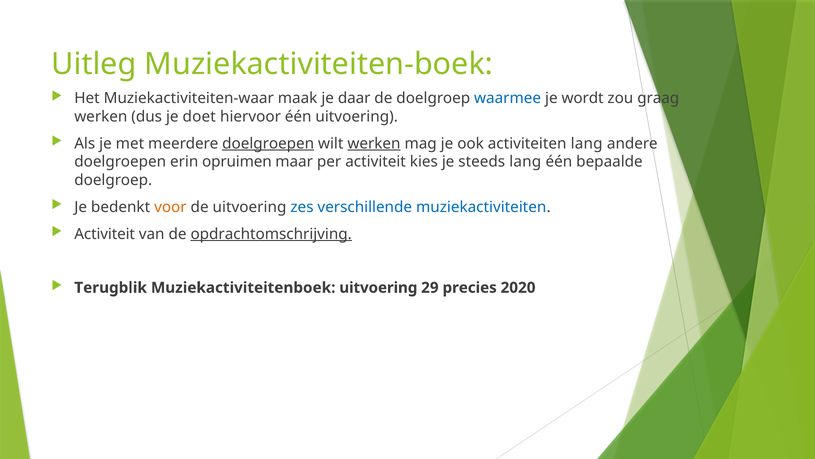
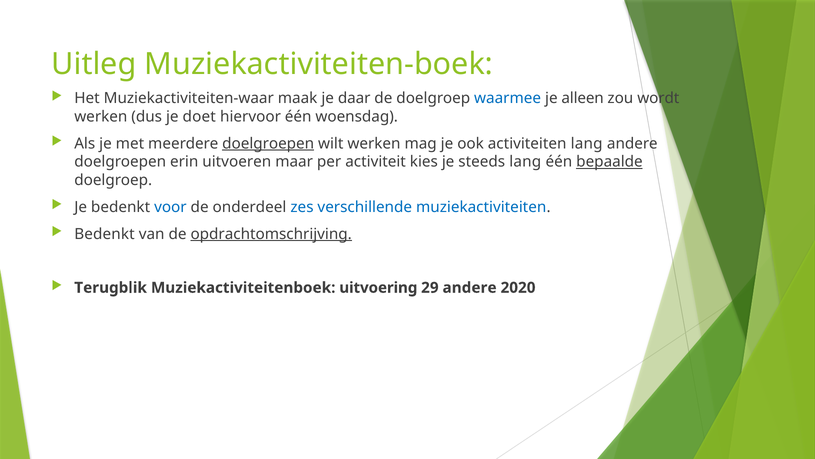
wordt: wordt -> alleen (583, 98)
graag: graag -> wordt (658, 98)
één uitvoering: uitvoering -> woensdag (357, 117)
werken underline: present -> none (374, 143)
opruimen: opruimen -> uitvoeren (237, 162)
bepaalde underline: none -> present (609, 162)
voor colour: orange -> blue (170, 207)
de uitvoering: uitvoering -> onderdeel (249, 207)
Activiteit: Activiteit -> Bedenkt (105, 234)
29 precies: precies -> andere (470, 287)
